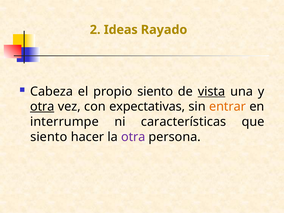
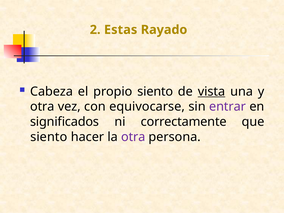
Ideas: Ideas -> Estas (121, 30)
otra underline: present -> none (42, 107)
expectativas: expectativas -> equivocarse (147, 107)
entrar colour: orange -> purple (228, 107)
interrumpe: interrumpe -> significados (65, 122)
características: características -> correctamente (184, 122)
